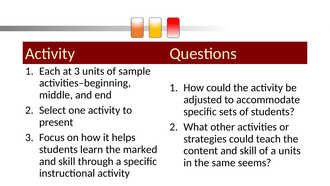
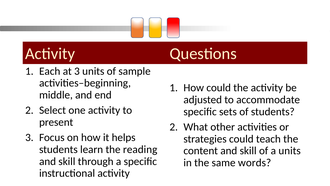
marked: marked -> reading (140, 149)
seems: seems -> words (255, 162)
